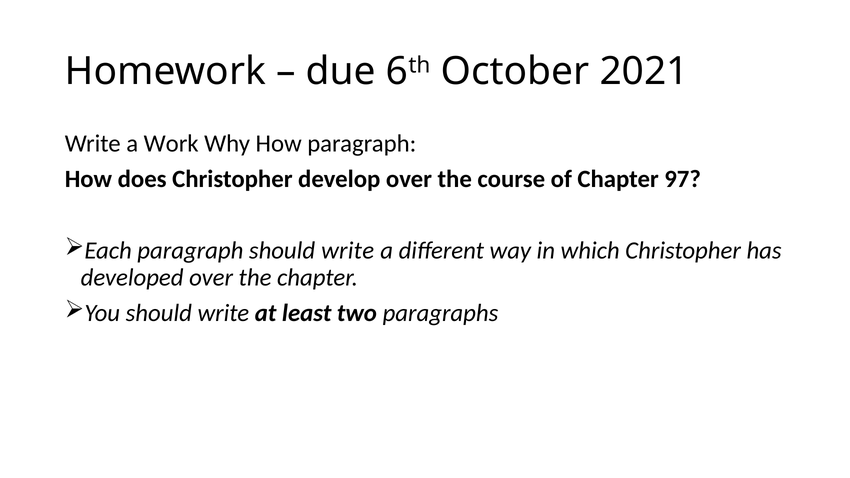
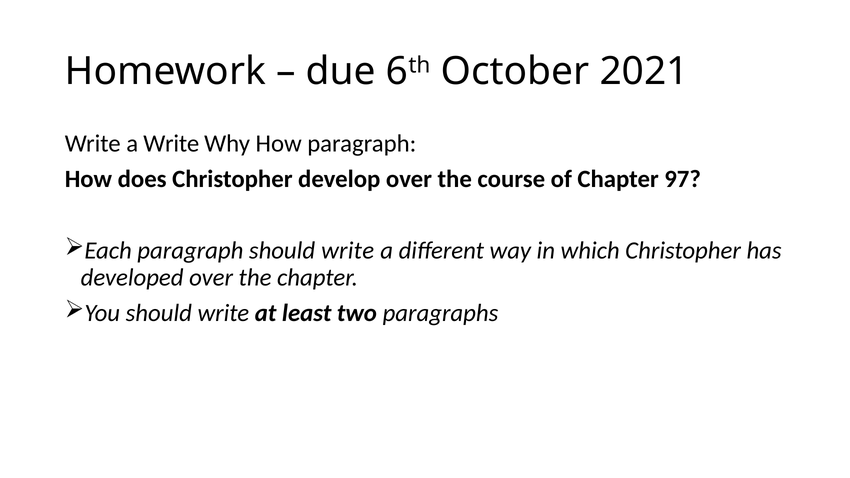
a Work: Work -> Write (171, 144)
